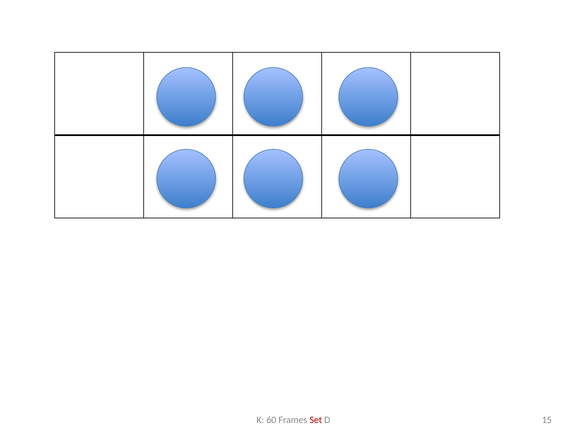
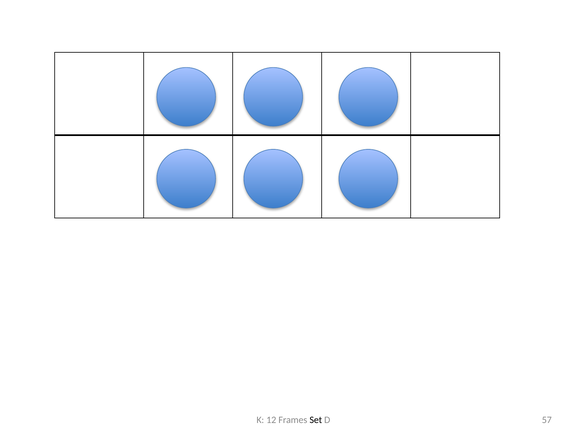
60: 60 -> 12 (271, 420)
Set colour: red -> black (316, 420)
15: 15 -> 57 (547, 420)
